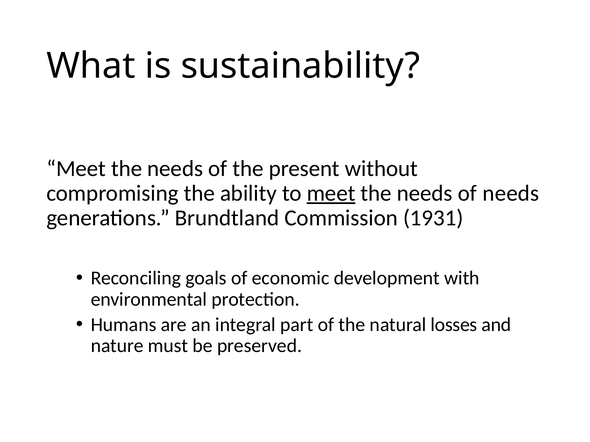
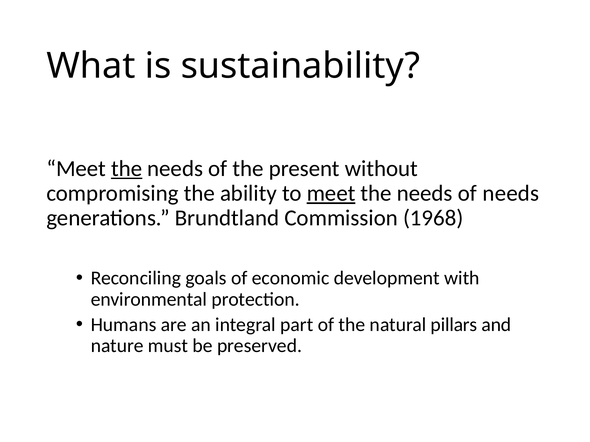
the underline: none -> present (127, 169)
1931: 1931 -> 1968 (433, 218)
losses: losses -> pillars (454, 325)
